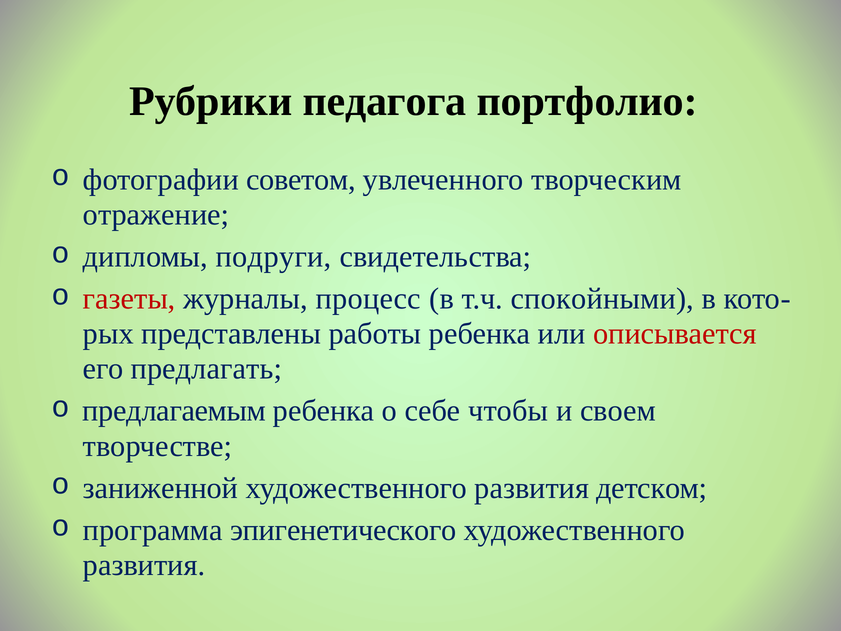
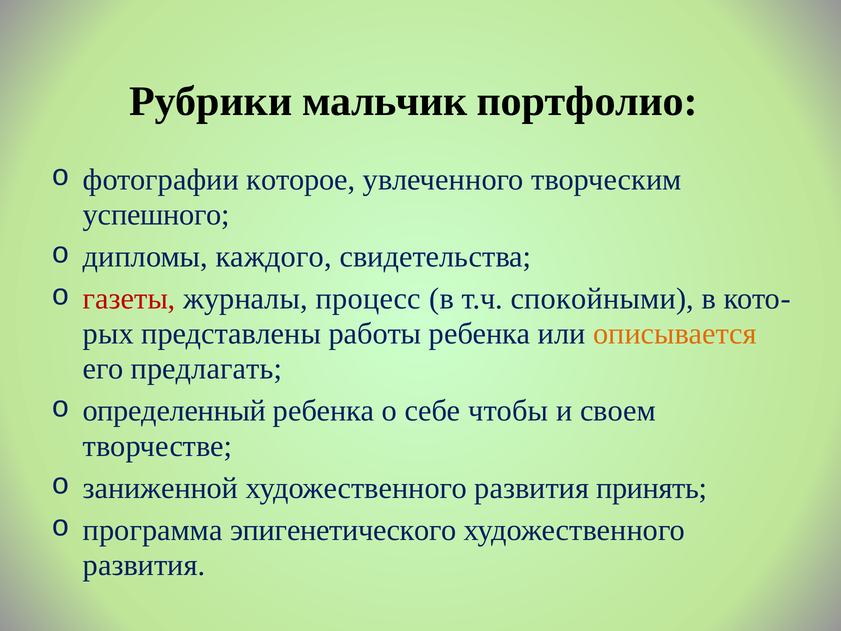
педагога: педагога -> мальчик (385, 101)
советом: советом -> которое (301, 180)
отражение: отражение -> успешного (156, 215)
подруги: подруги -> каждого (274, 257)
описывается colour: red -> orange (675, 334)
предлагаемым: предлагаемым -> определенный (174, 411)
детском: детском -> принять (652, 488)
